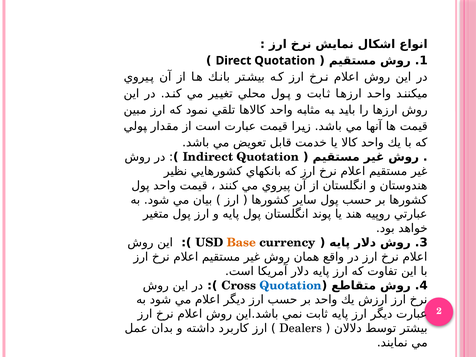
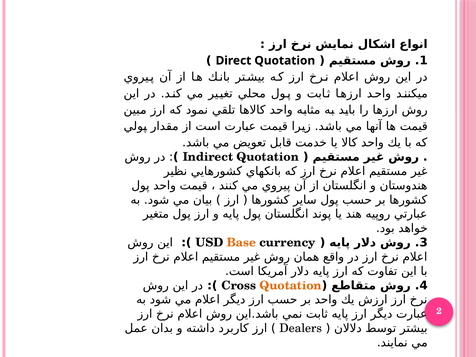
Quotation colour: blue -> orange (291, 285)
